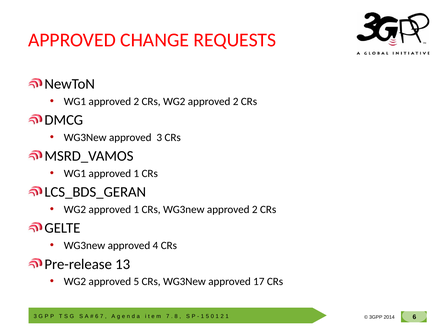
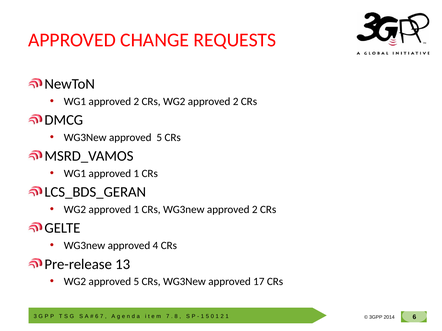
WG3New approved 3: 3 -> 5 (159, 138)
